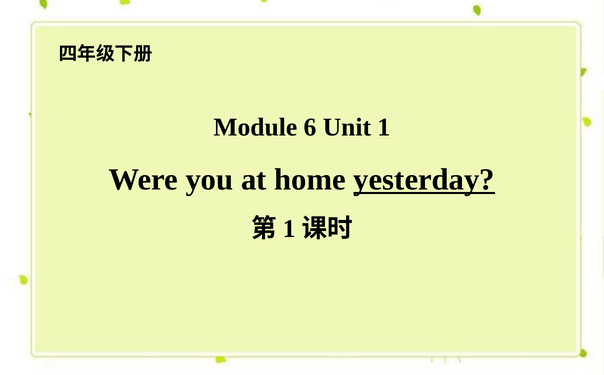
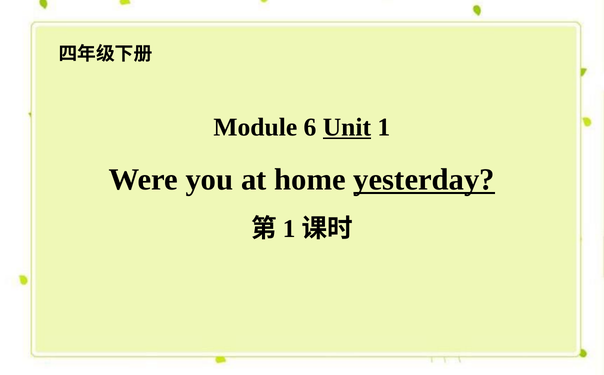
Unit underline: none -> present (347, 127)
